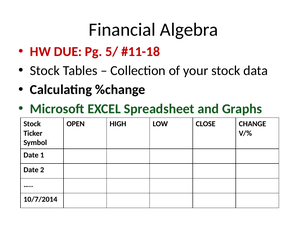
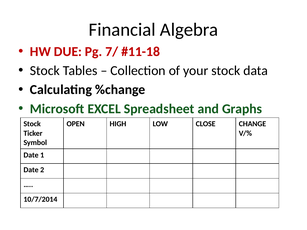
5/: 5/ -> 7/ (112, 52)
